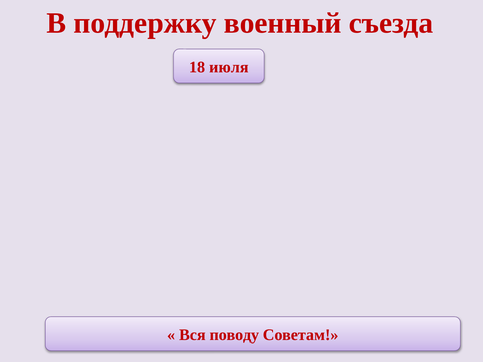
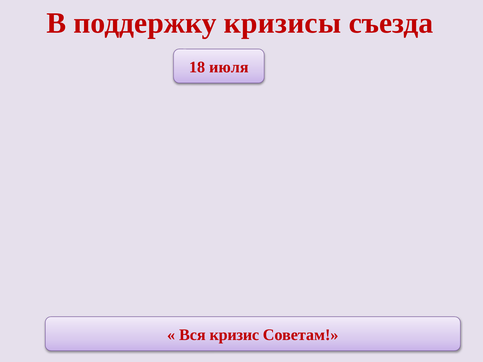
военный: военный -> кризисы (282, 23)
поводу: поводу -> кризис (234, 335)
